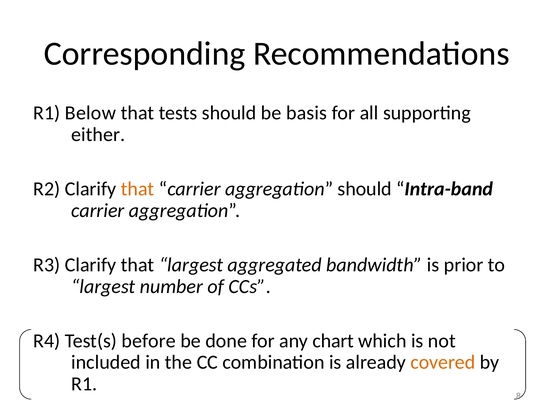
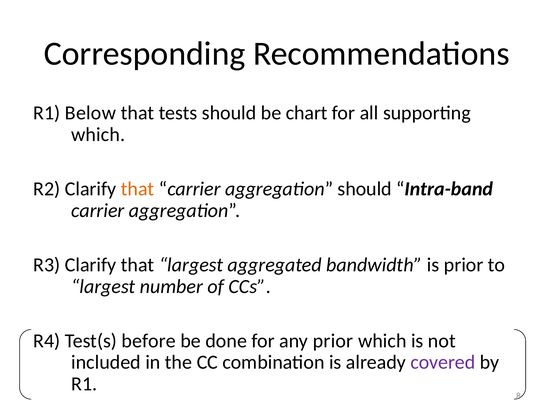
basis: basis -> chart (307, 113)
either: either -> which (98, 135)
any chart: chart -> prior (333, 341)
covered colour: orange -> purple (443, 363)
